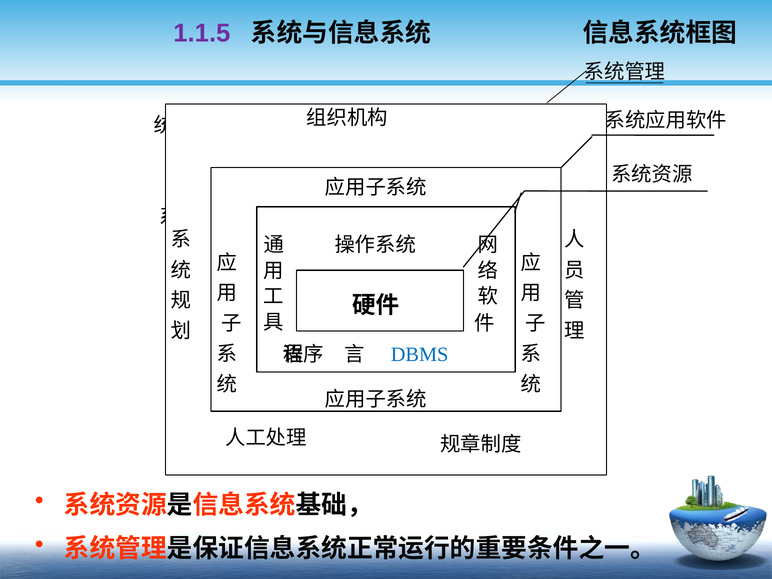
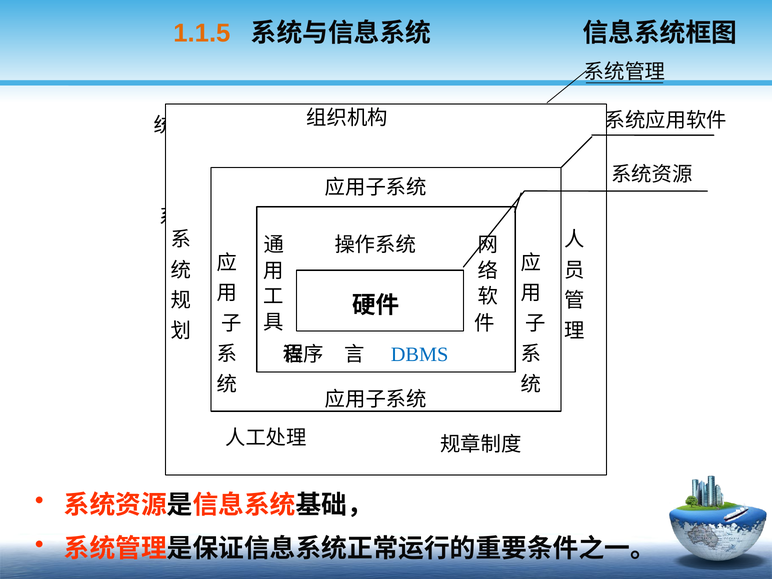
1.1.5 colour: purple -> orange (202, 33)
